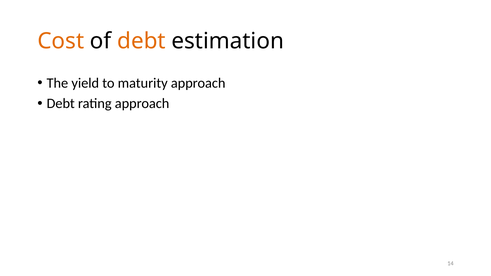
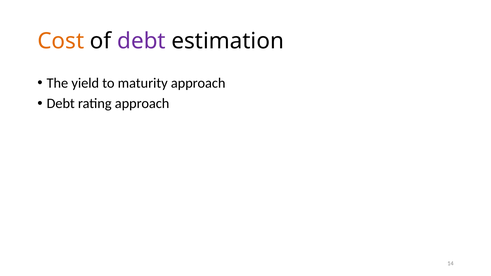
debt colour: orange -> purple (141, 41)
